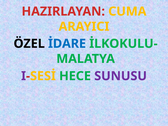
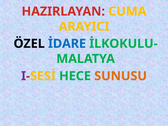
SUNUSU colour: purple -> orange (121, 76)
